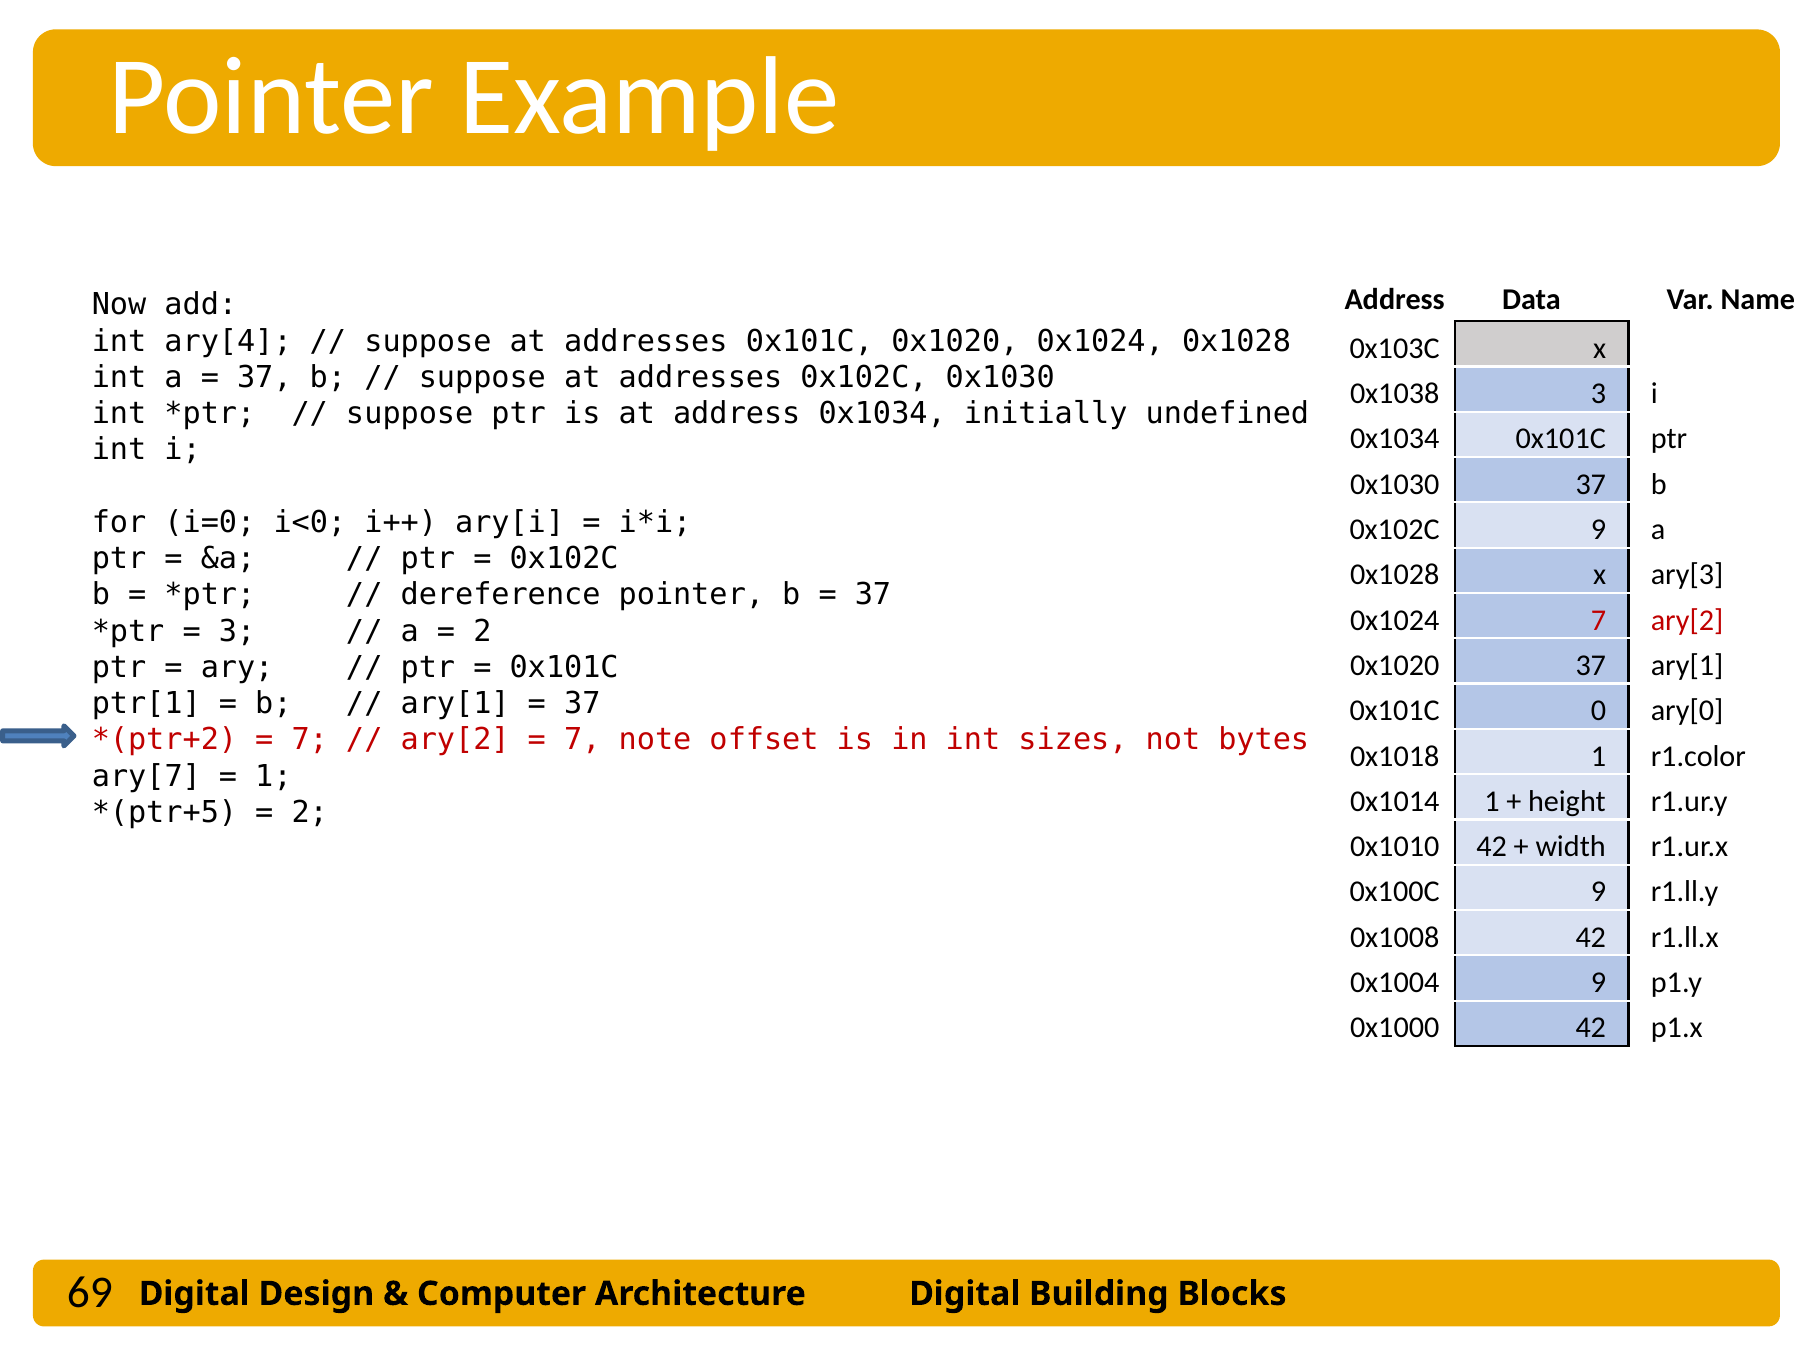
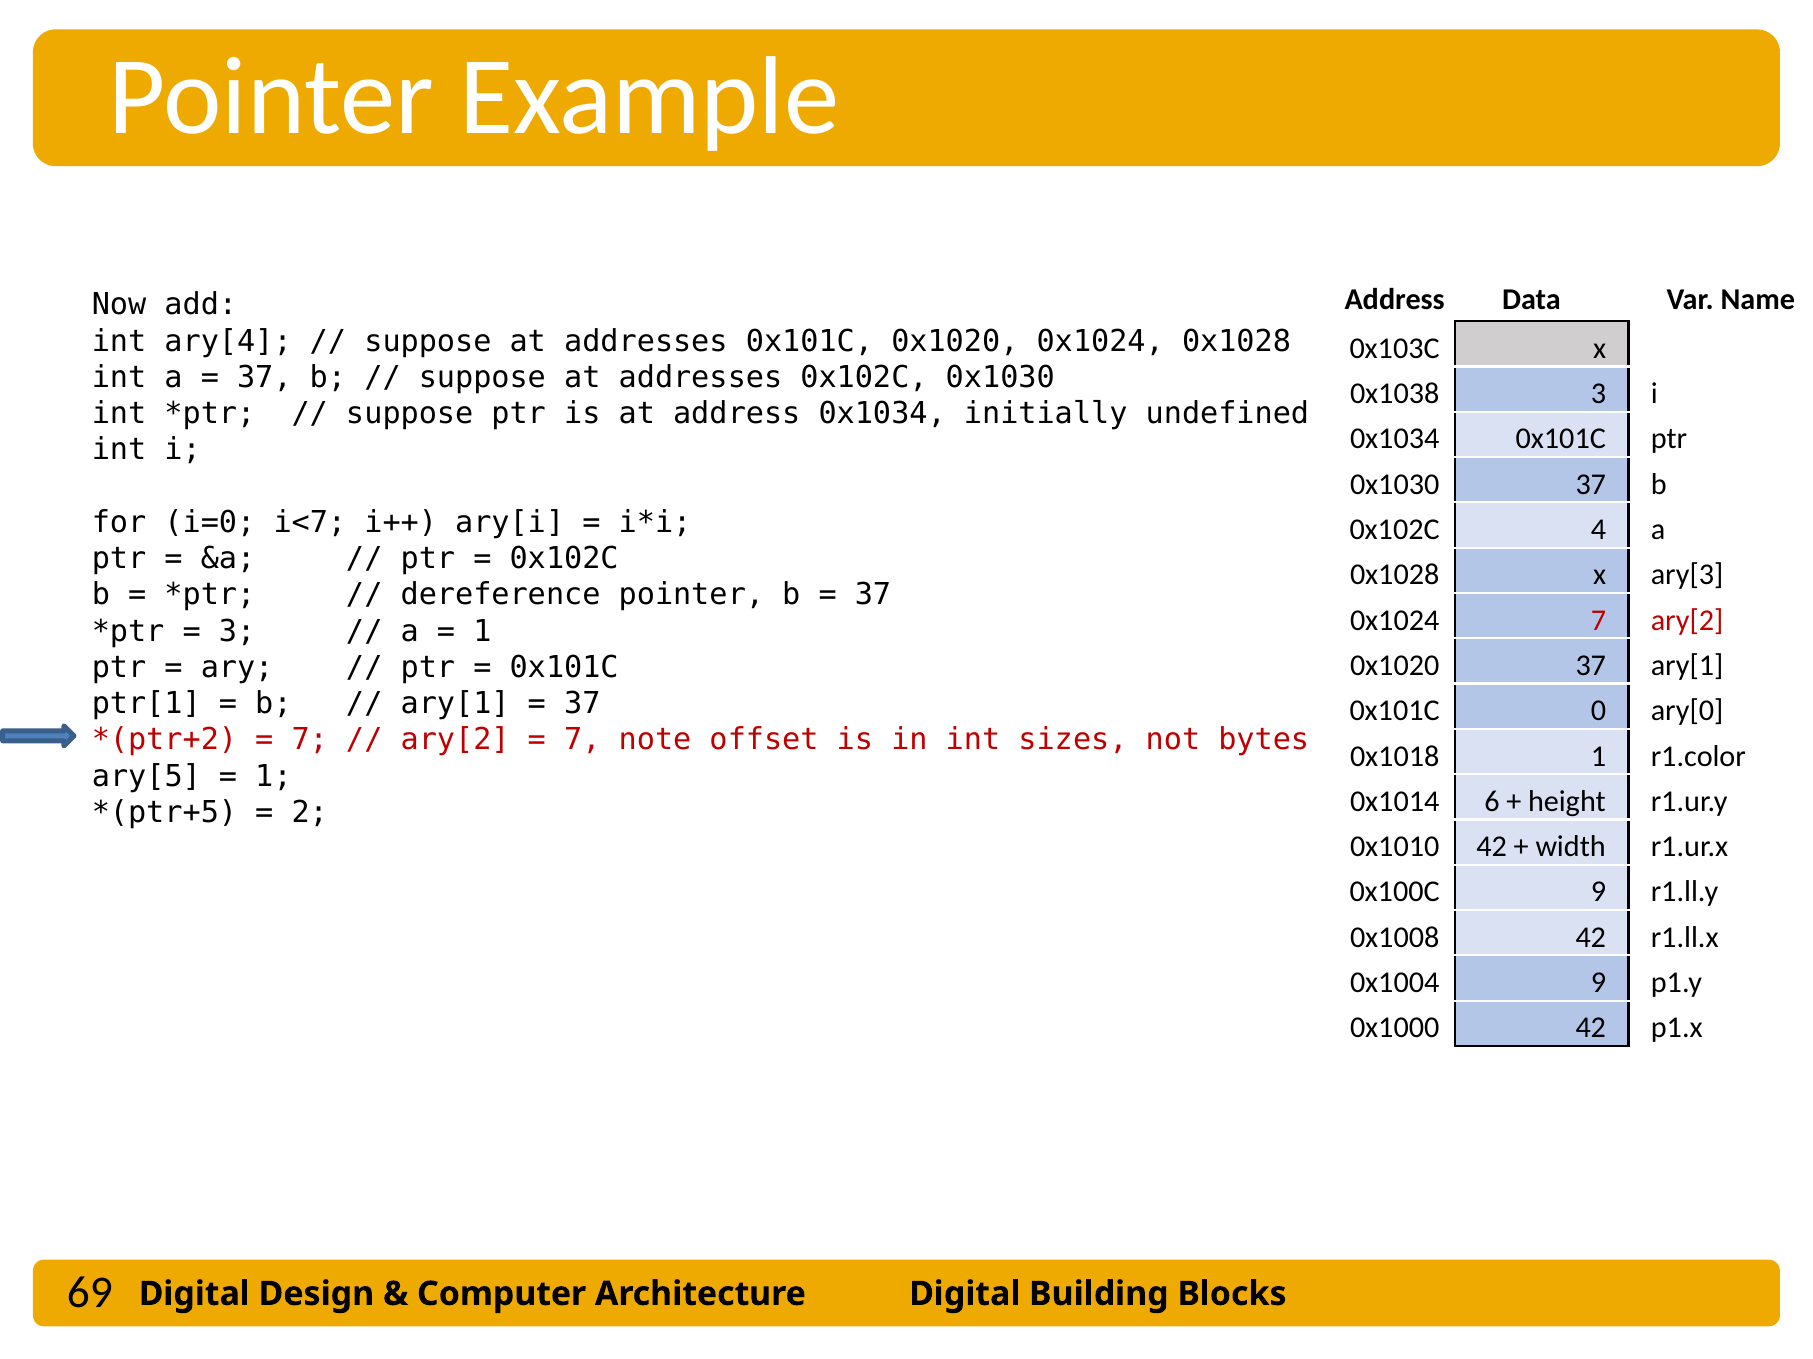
i<0: i<0 -> i<7 (310, 523)
0x102C 9: 9 -> 4 (1599, 530)
2: 2 -> 1 (482, 631)
ary[7: ary[7 -> ary[5 (146, 776)
0x1014 1: 1 -> 6 (1492, 802)
